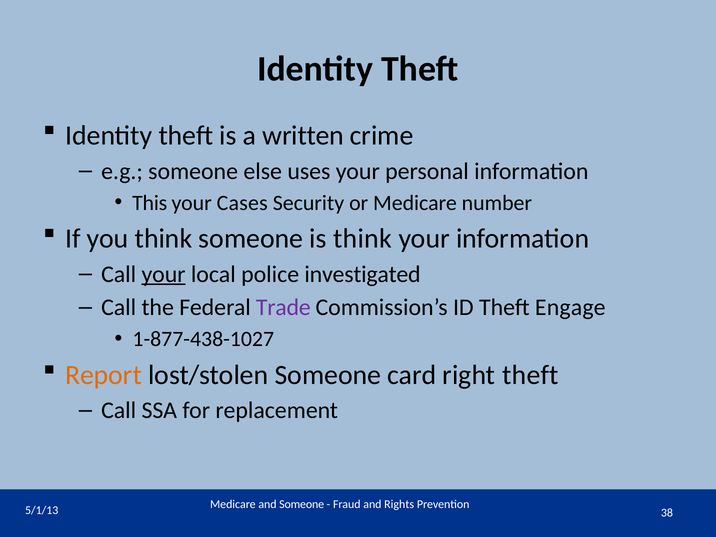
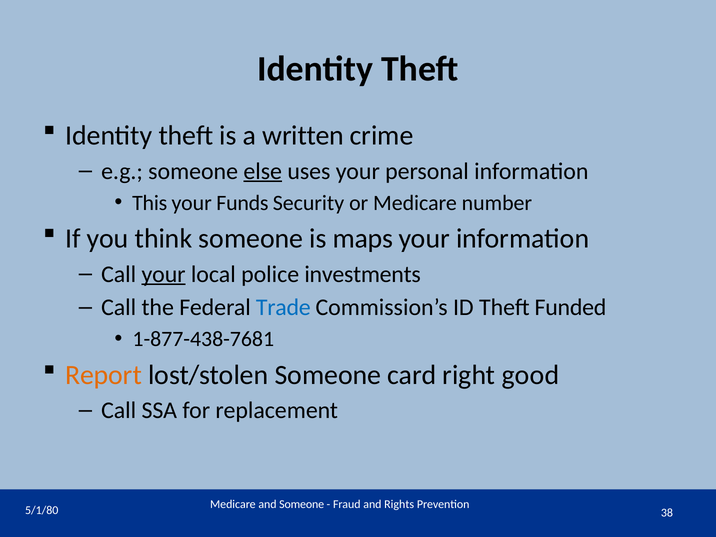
else underline: none -> present (263, 171)
Cases: Cases -> Funds (242, 203)
is think: think -> maps (363, 239)
investigated: investigated -> investments (363, 274)
Trade colour: purple -> blue (283, 308)
Engage: Engage -> Funded (570, 308)
1-877-438-1027: 1-877-438-1027 -> 1-877-438-7681 (203, 339)
right theft: theft -> good (530, 375)
5/1/13: 5/1/13 -> 5/1/80 (42, 510)
